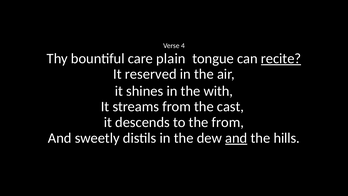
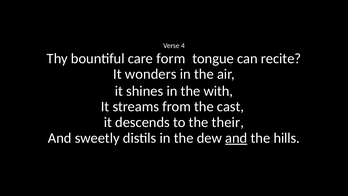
plain: plain -> form (171, 58)
recite underline: present -> none (281, 58)
reserved: reserved -> wonders (151, 74)
the from: from -> their (228, 122)
